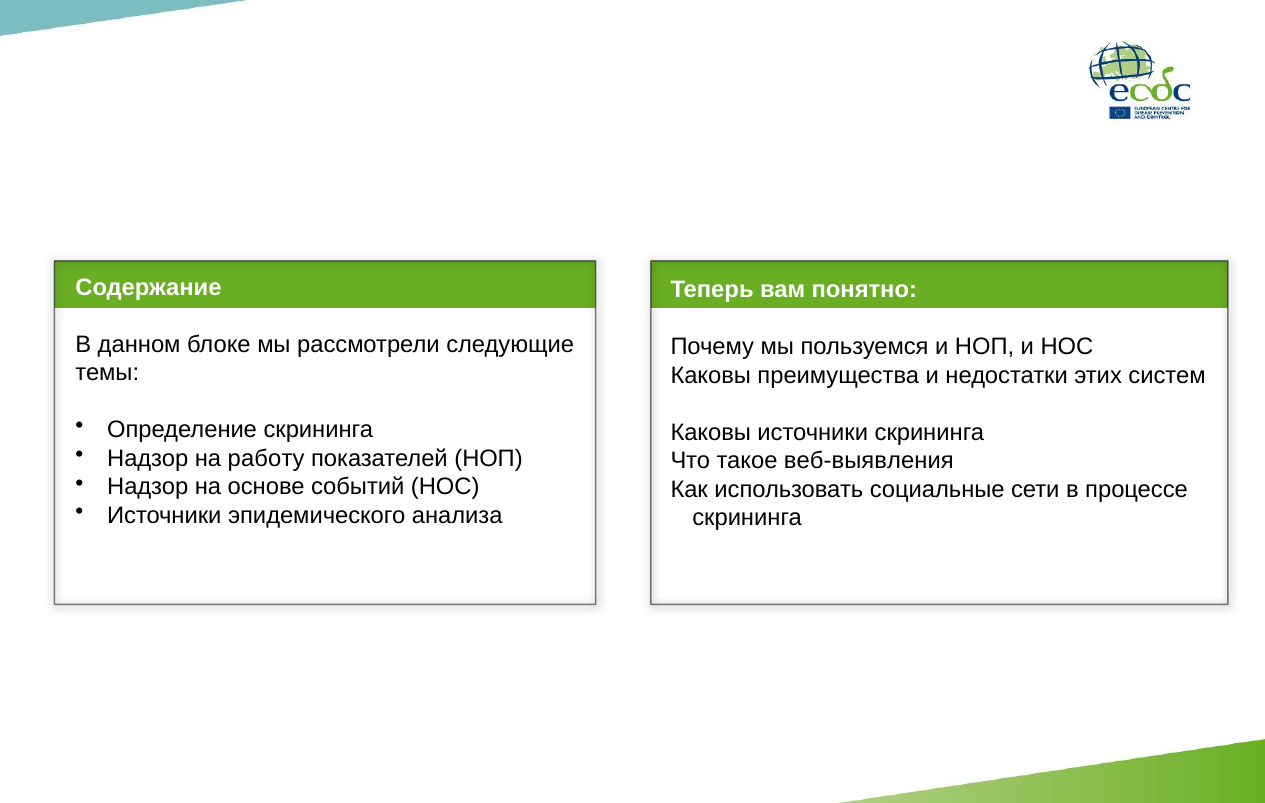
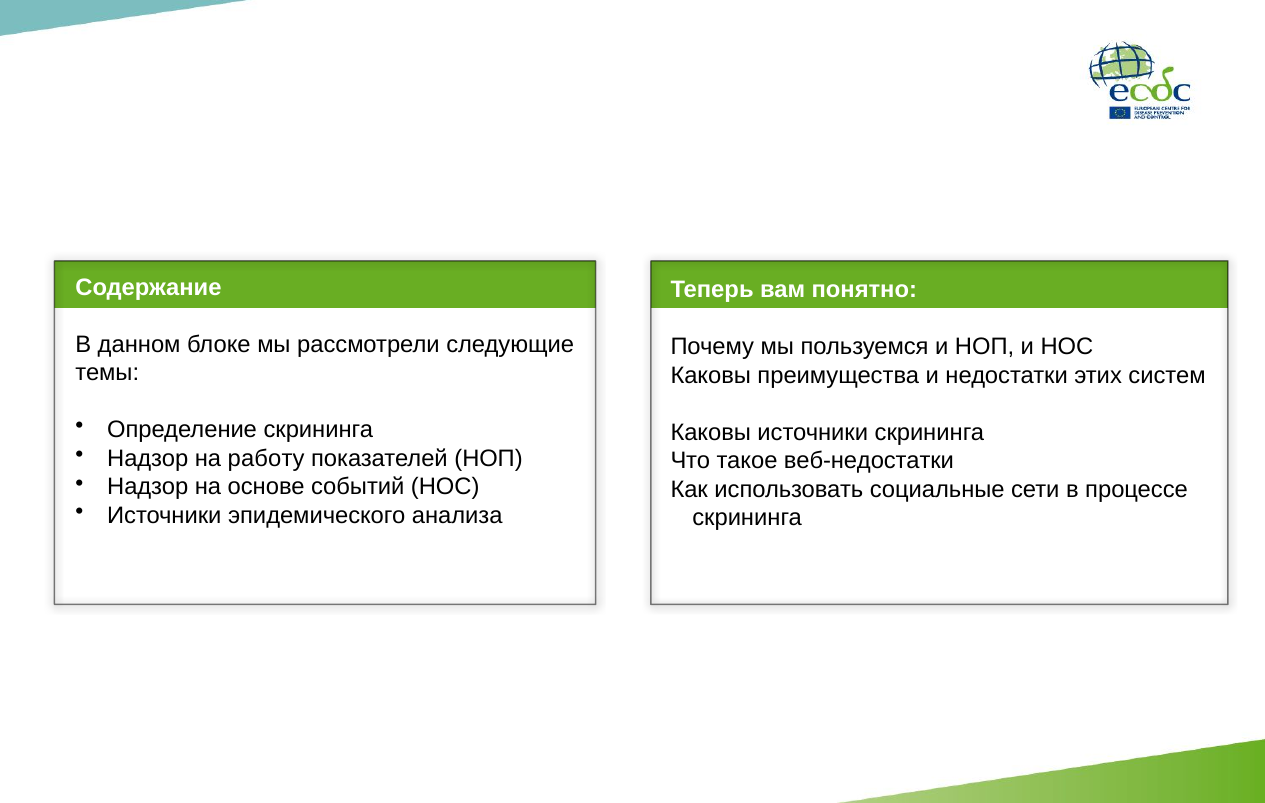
веб-выявления: веб-выявления -> веб-недостатки (869, 461)
